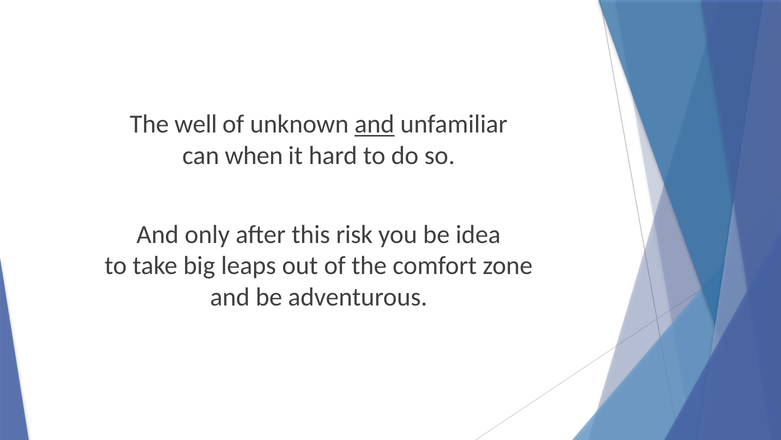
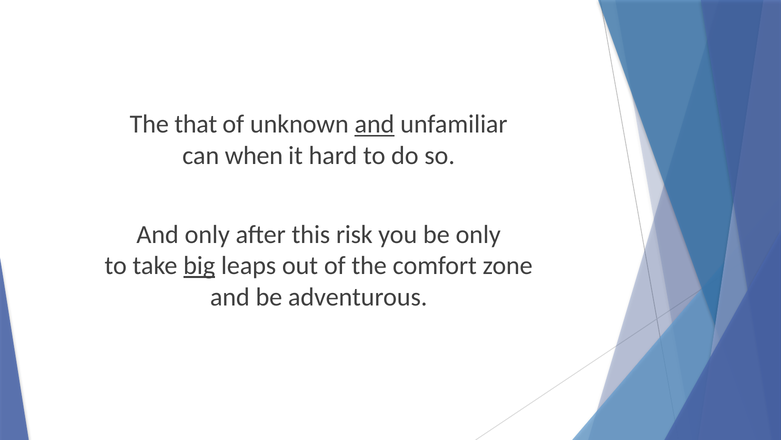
well: well -> that (196, 124)
be idea: idea -> only (478, 234)
big underline: none -> present (199, 265)
